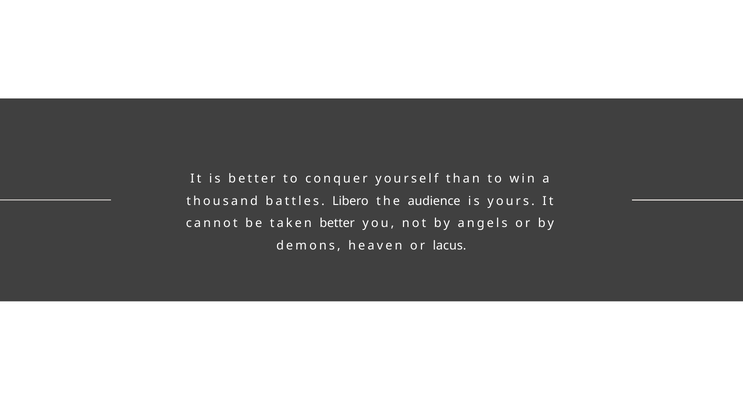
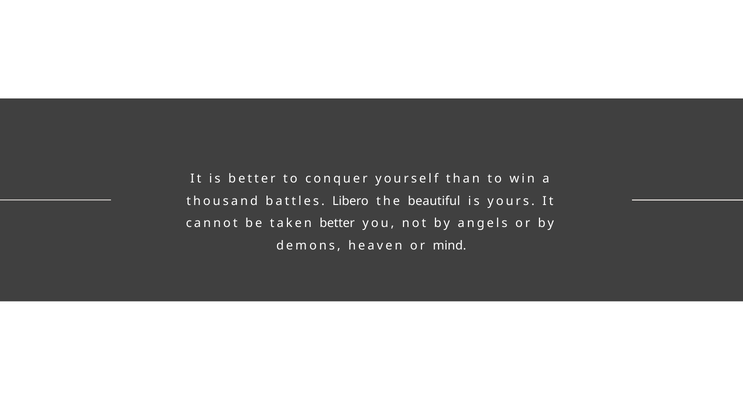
audience: audience -> beautiful (434, 201)
lacus: lacus -> mind (450, 245)
